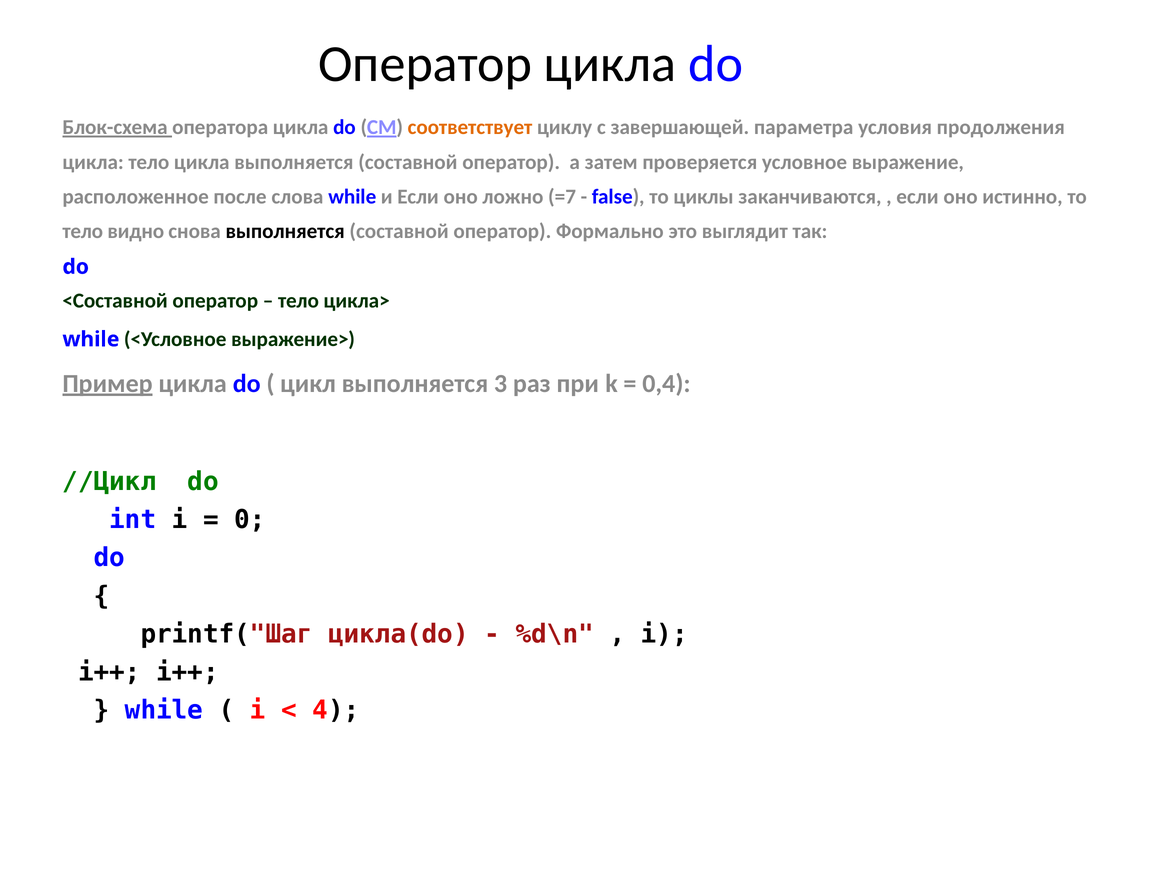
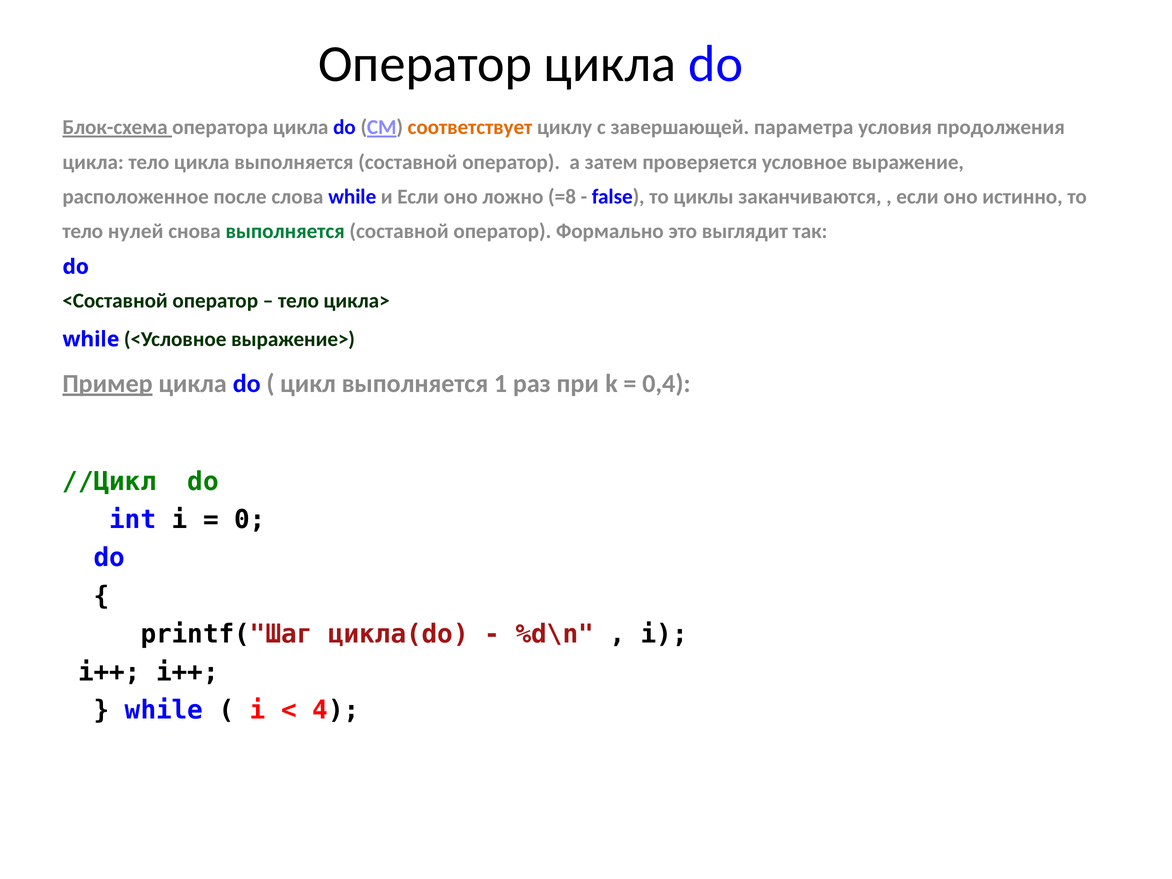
=7: =7 -> =8 (562, 197)
видно: видно -> нулей (136, 231)
выполняется colour: black -> green (285, 231)
3: 3 -> 1 (501, 383)
